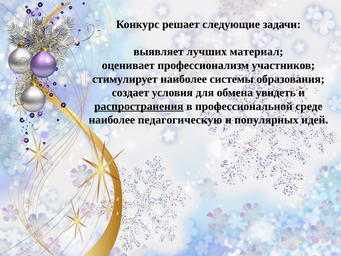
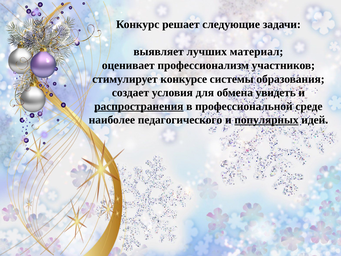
стимулирует наиболее: наиболее -> конкурсе (184, 79)
педагогическую: педагогическую -> педагогического (180, 120)
популярных underline: none -> present (266, 120)
